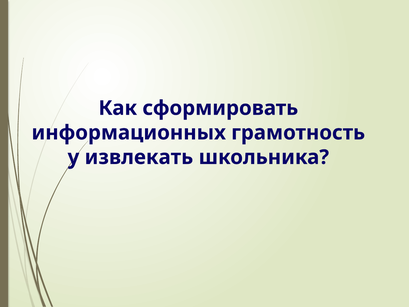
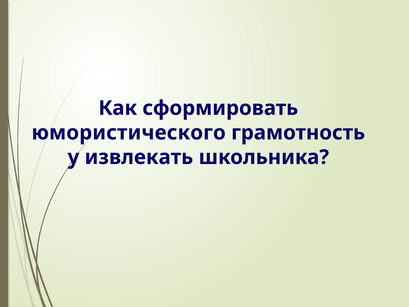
информационных: информационных -> юмористического (129, 133)
